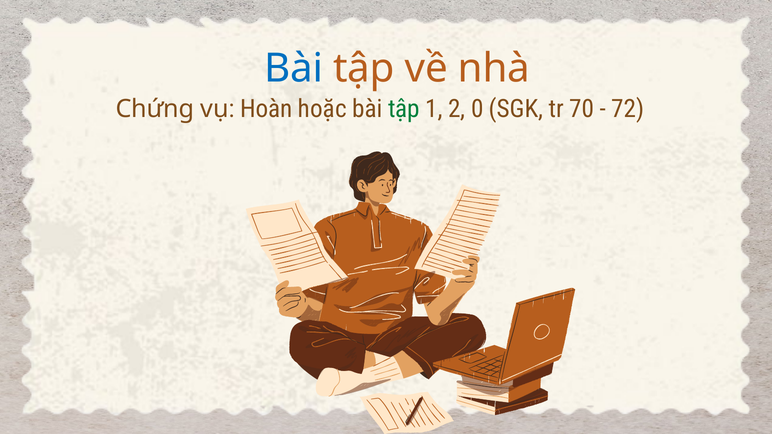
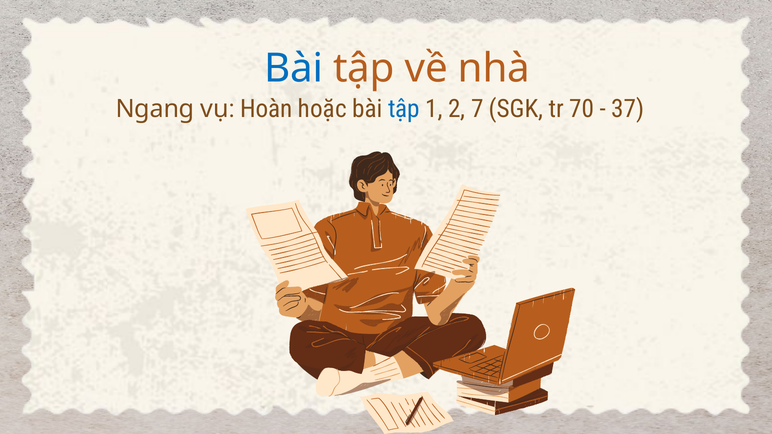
Chứng: Chứng -> Ngang (155, 109)
tập colour: green -> blue (404, 109)
0: 0 -> 7 (477, 109)
72: 72 -> 37 (628, 109)
